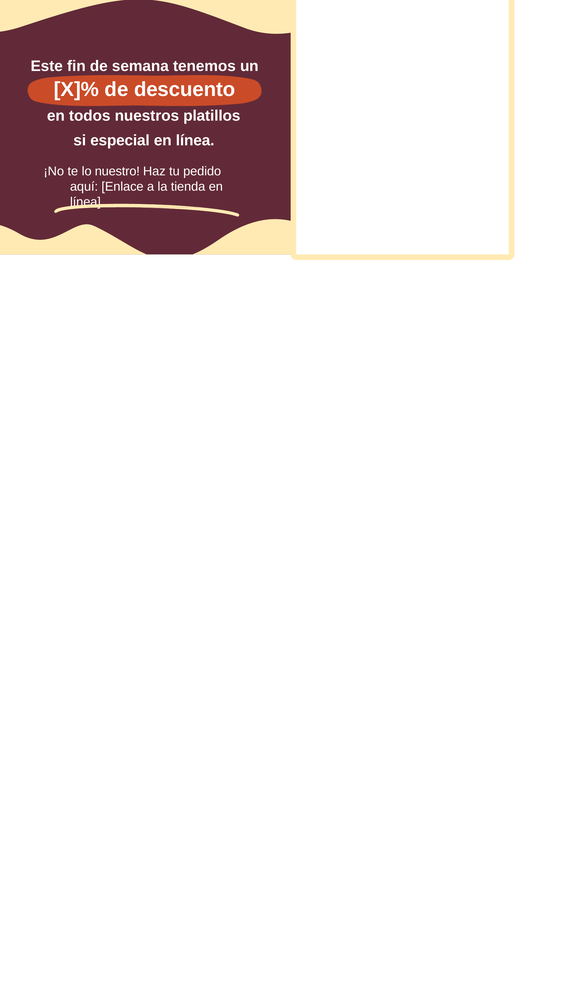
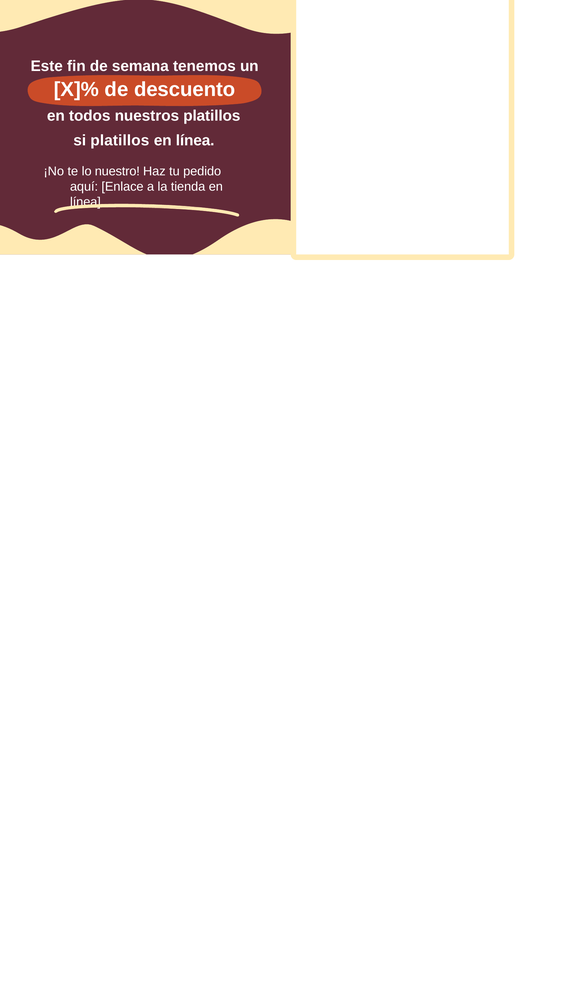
si especial: especial -> platillos (120, 140)
